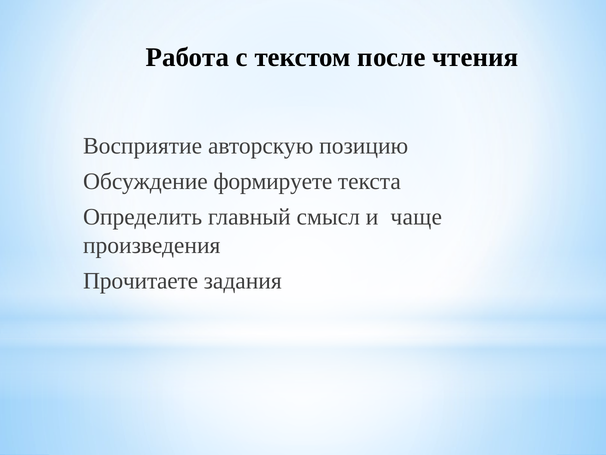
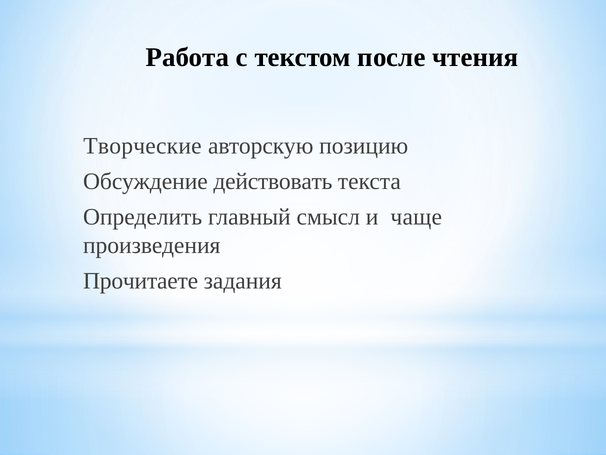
Восприятие: Восприятие -> Творческие (142, 146)
формируете: формируете -> действовать (273, 181)
